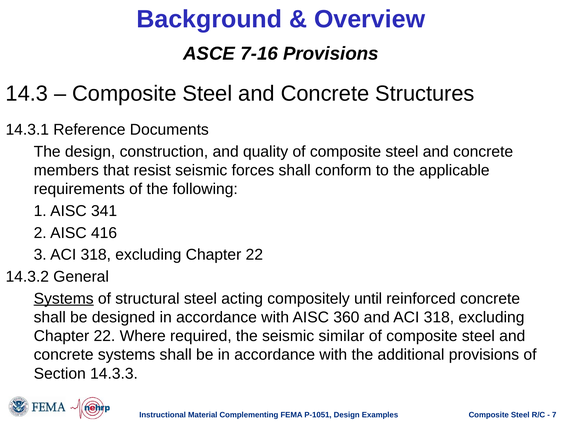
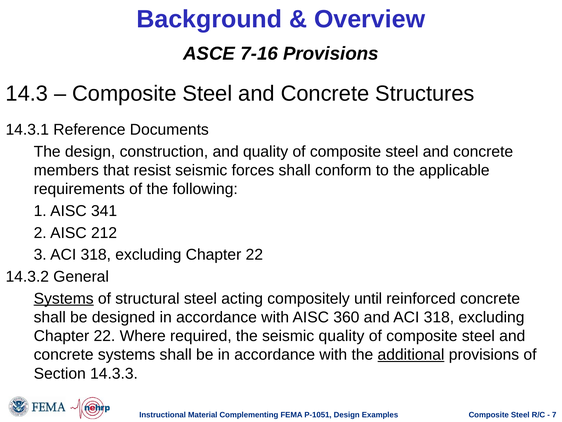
416: 416 -> 212 (104, 233)
seismic similar: similar -> quality (341, 336)
additional underline: none -> present (411, 354)
